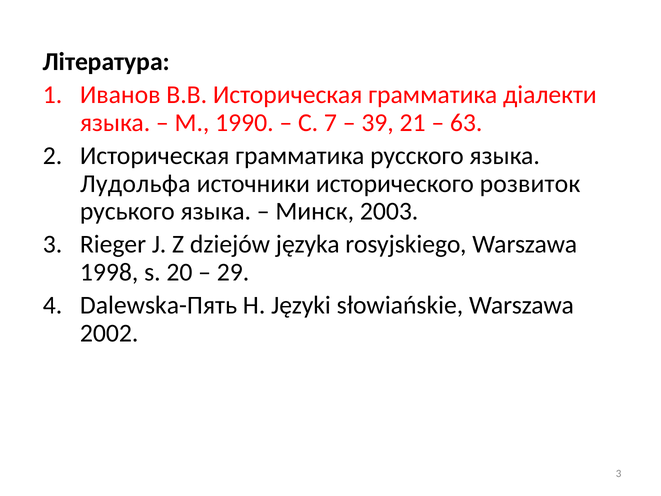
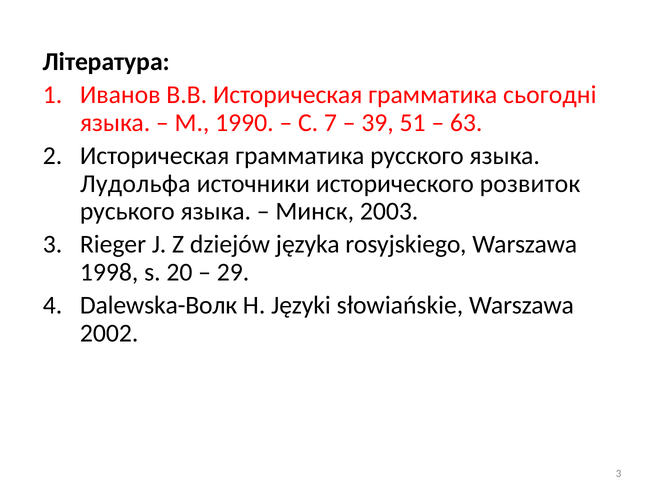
діалекти: діалекти -> сьогодні (550, 95)
21: 21 -> 51 (413, 123)
Dalewska-Пять: Dalewska-Пять -> Dalewska-Волк (159, 305)
